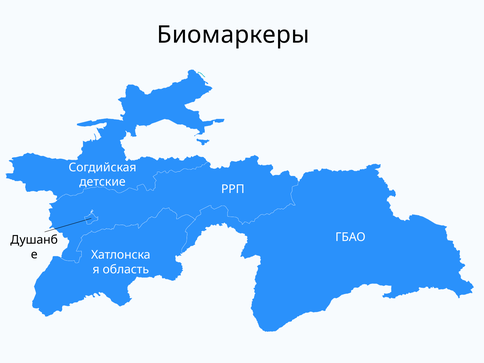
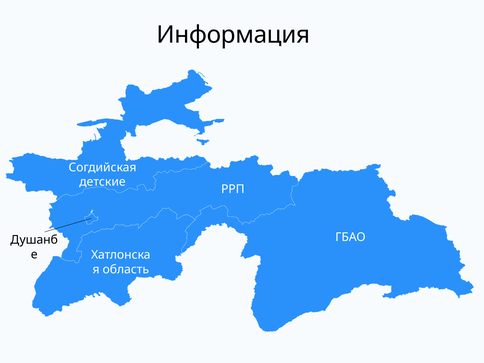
Биомаркеры: Биомаркеры -> Информация (233, 35)
